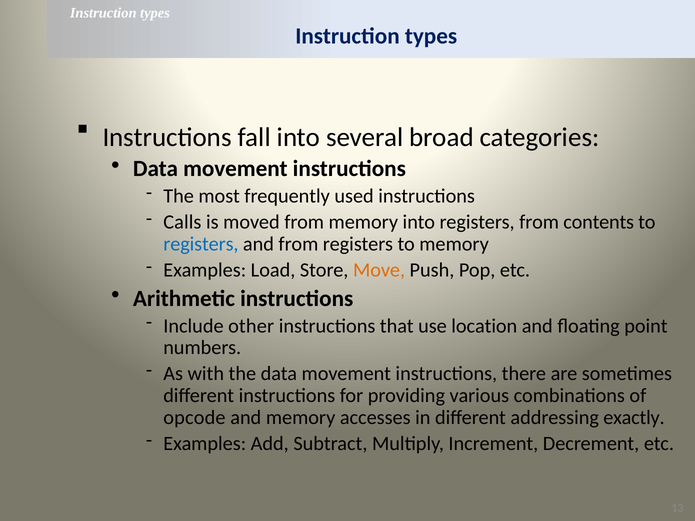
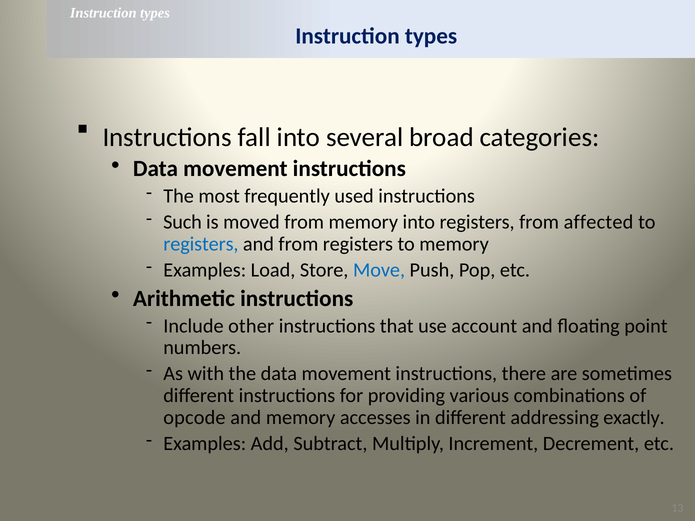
Calls: Calls -> Such (183, 222)
contents: contents -> affected (598, 222)
Move colour: orange -> blue (379, 270)
location: location -> account (484, 326)
